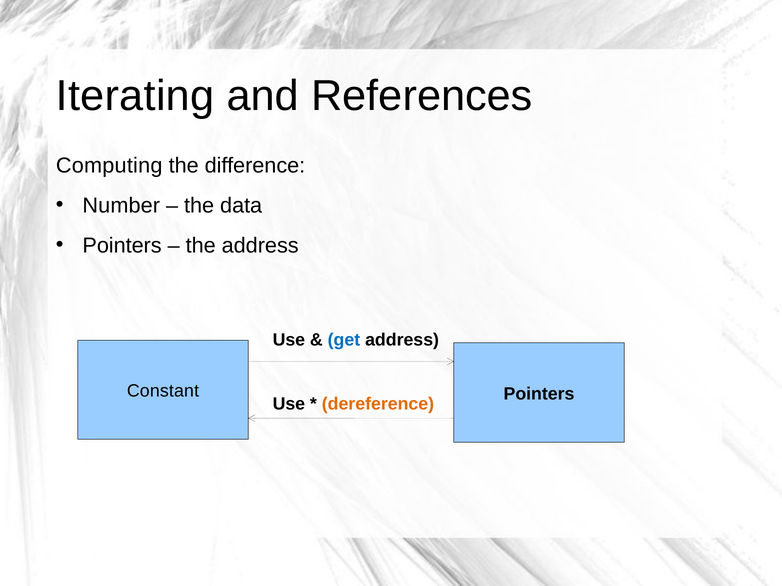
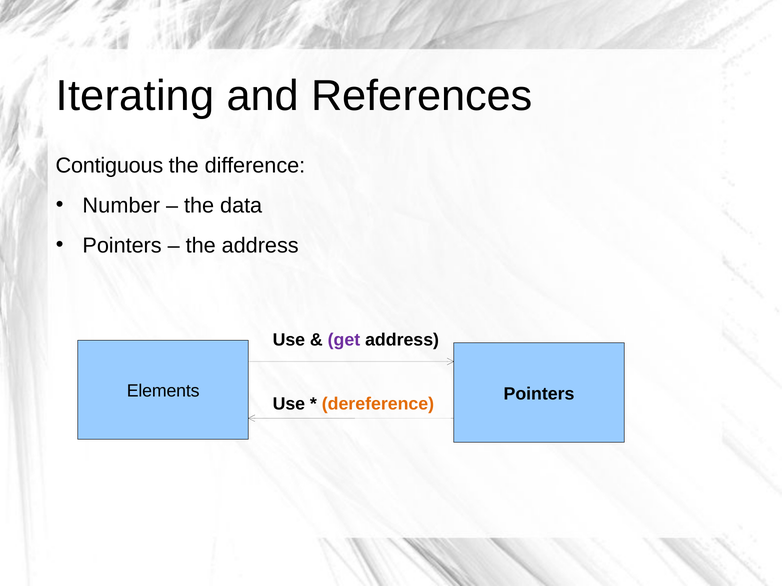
Computing: Computing -> Contiguous (109, 166)
get colour: blue -> purple (344, 340)
Constant: Constant -> Elements (163, 391)
